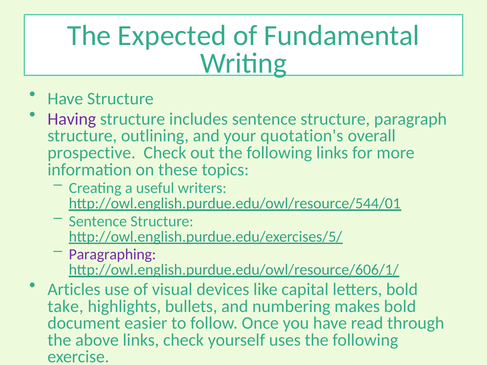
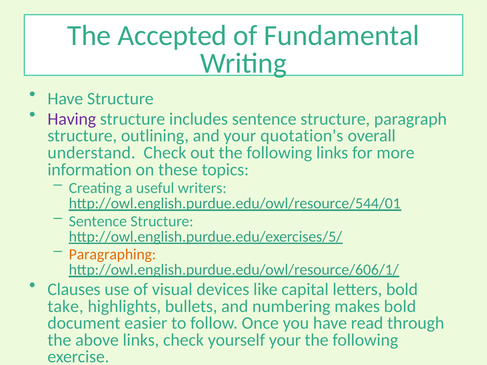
Expected: Expected -> Accepted (172, 35)
prospective: prospective -> understand (91, 153)
Paragraphing colour: purple -> orange (112, 255)
Articles: Articles -> Clauses (74, 290)
yourself uses: uses -> your (285, 340)
